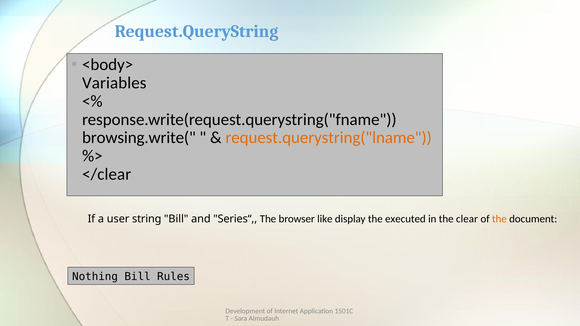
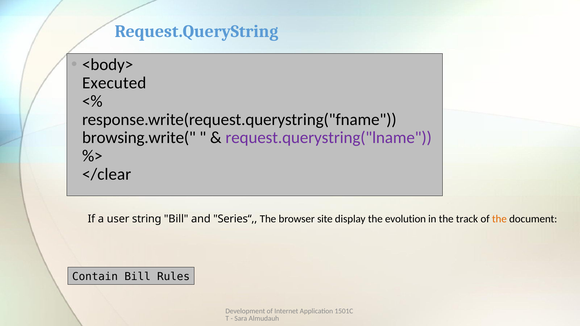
Variables: Variables -> Executed (114, 83)
request.querystring("lname colour: orange -> purple (329, 138)
like: like -> site (325, 219)
executed: executed -> evolution (405, 219)
clear: clear -> track (467, 219)
Nothing: Nothing -> Contain (95, 277)
